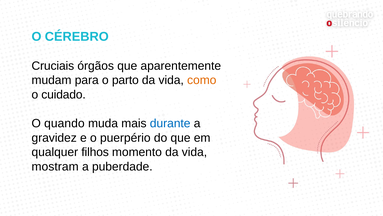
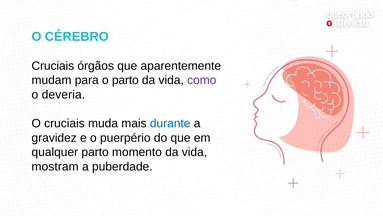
como colour: orange -> purple (202, 80)
cuidado: cuidado -> deveria (63, 94)
O quando: quando -> cruciais (64, 123)
qualquer filhos: filhos -> parto (95, 152)
